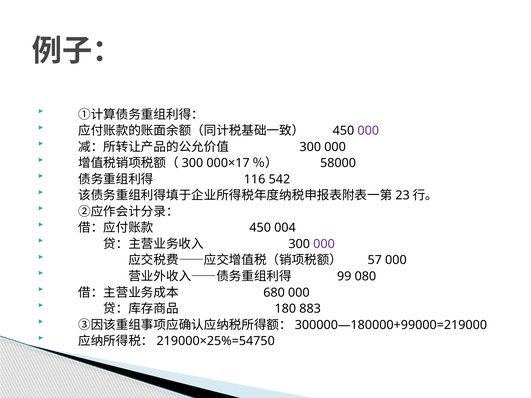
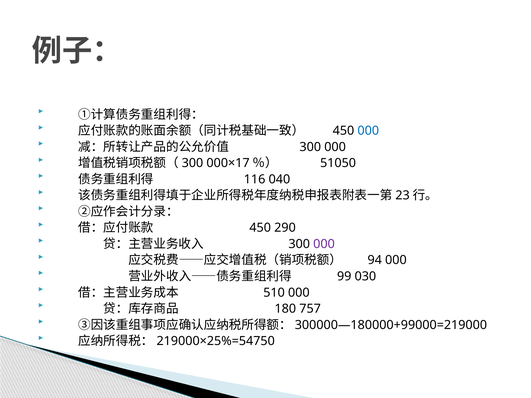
000 colour: purple -> blue (368, 131)
58000: 58000 -> 51050 (338, 163)
542: 542 -> 040 (279, 179)
004: 004 -> 290 (285, 228)
57: 57 -> 94 (375, 260)
080: 080 -> 030 (365, 277)
680: 680 -> 510 (274, 293)
883: 883 -> 757 (310, 309)
